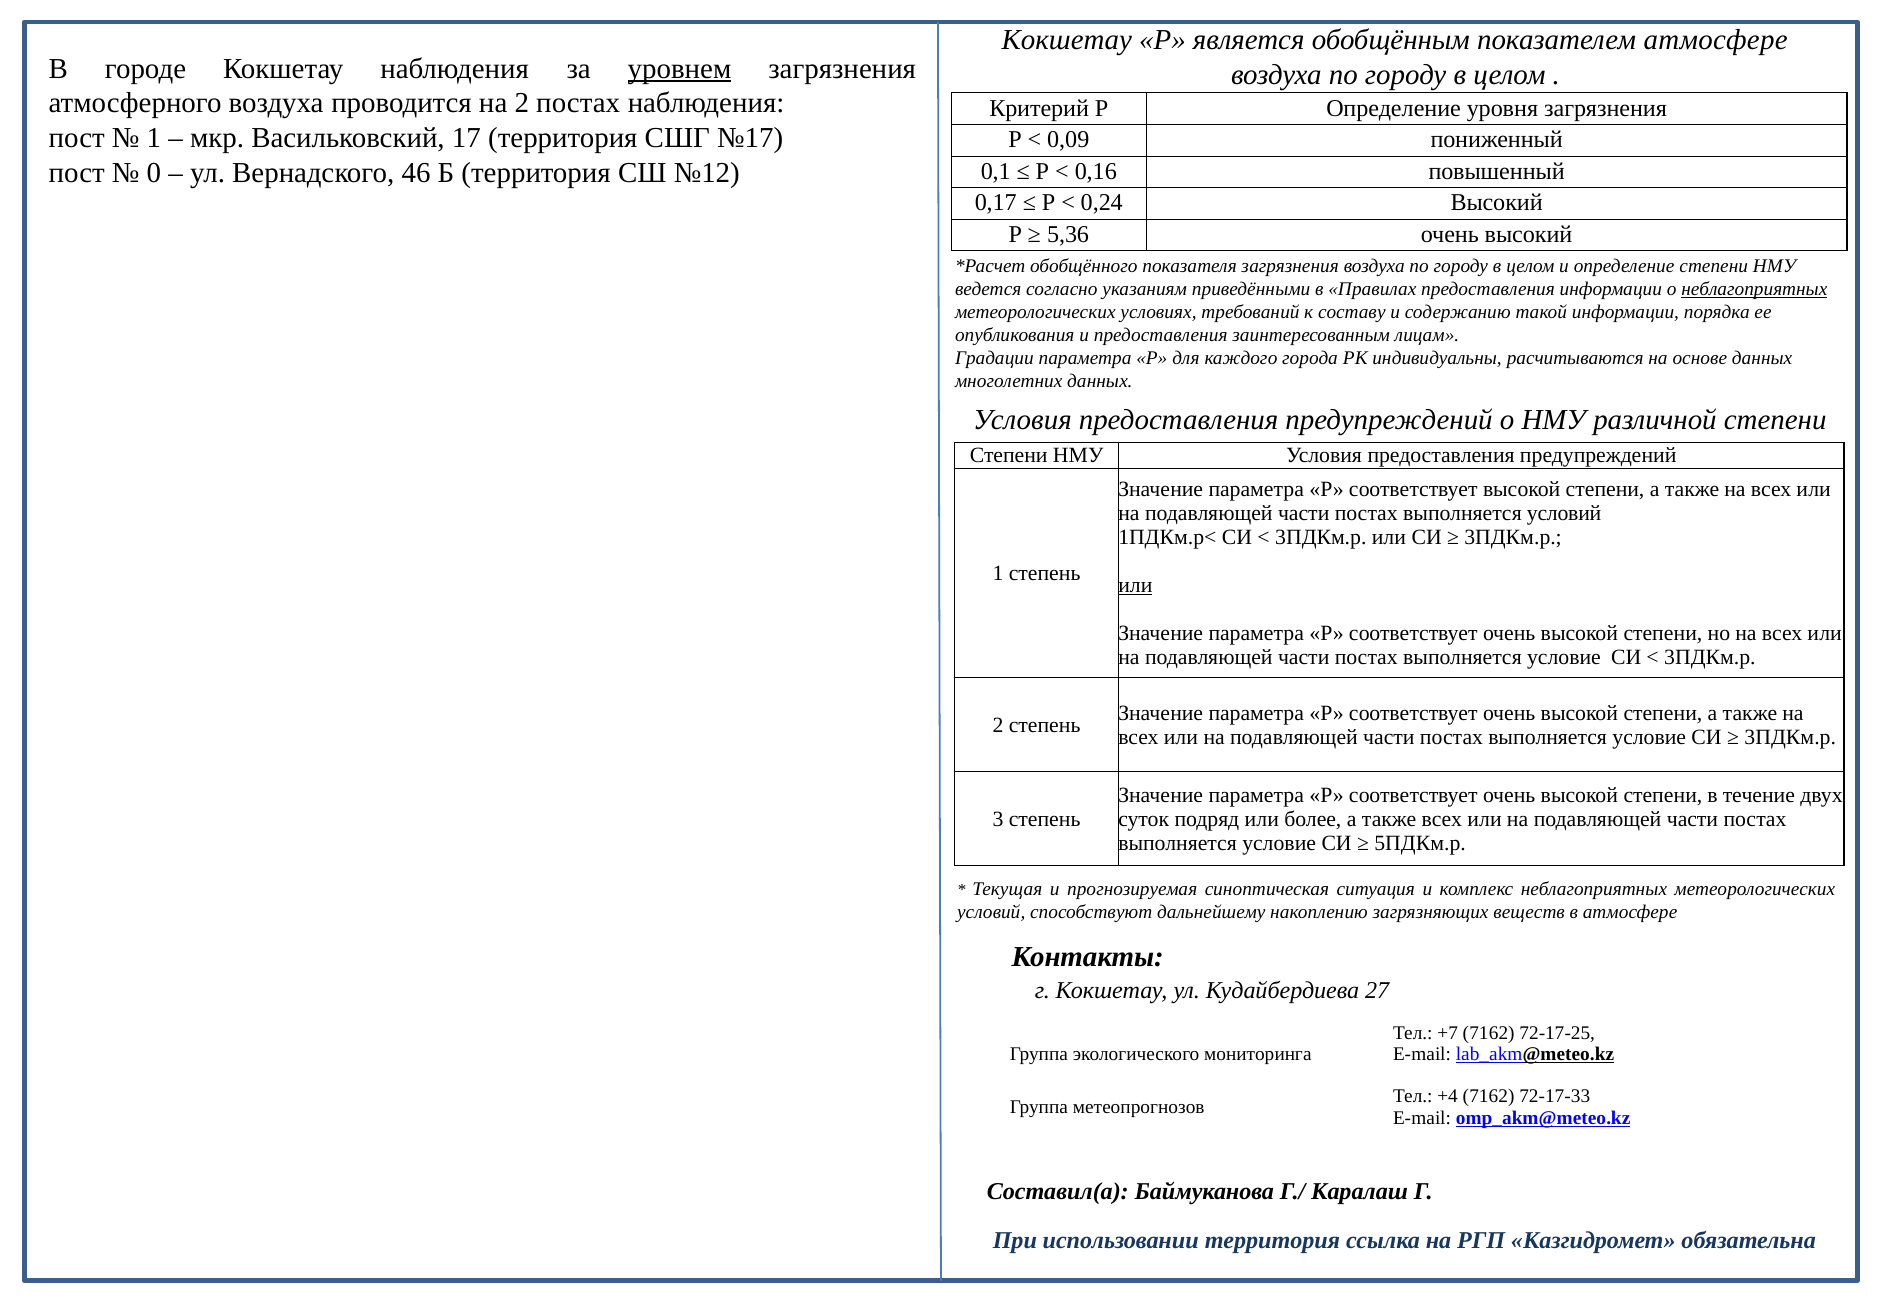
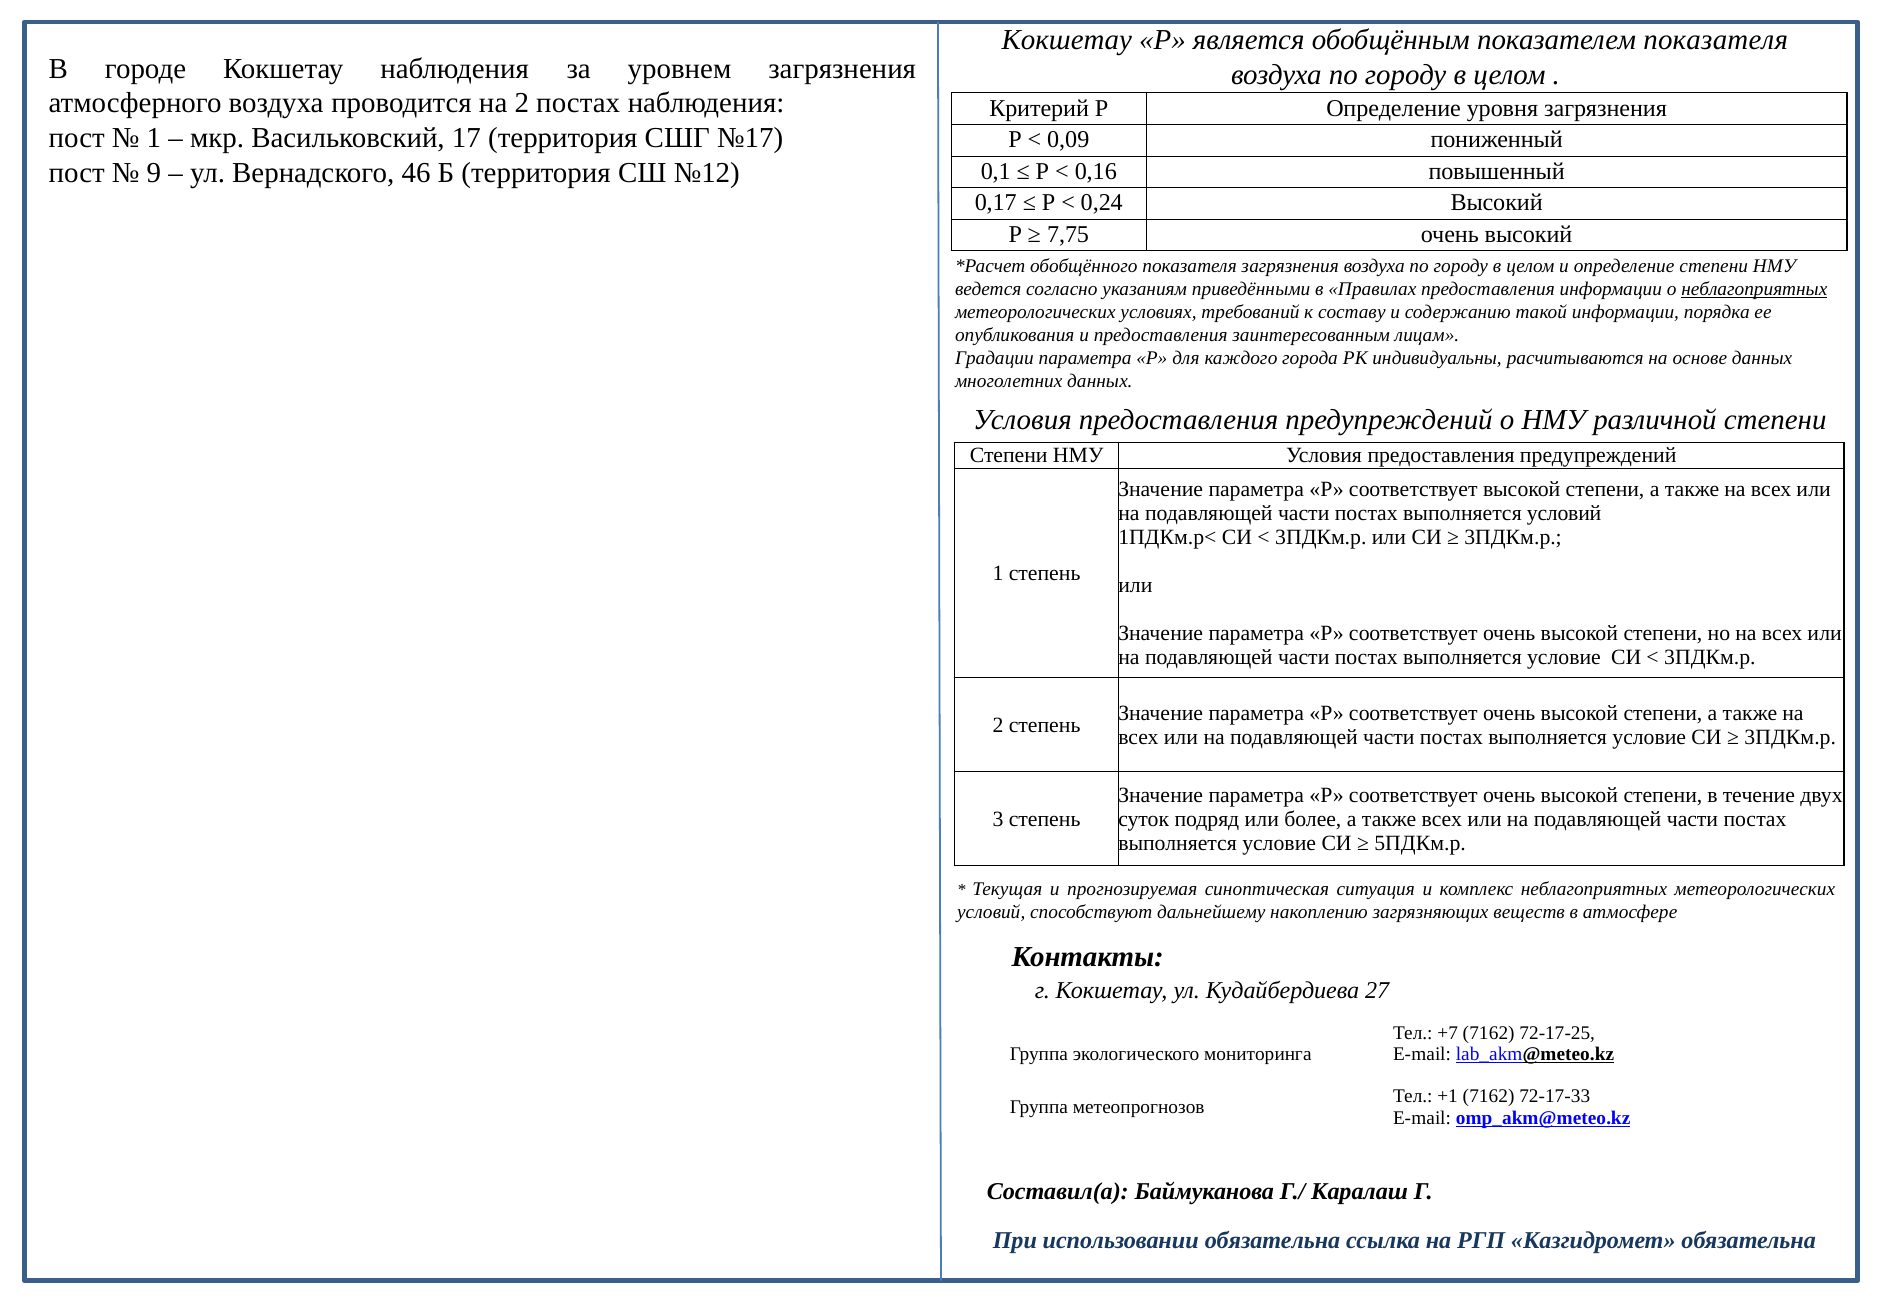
показателем атмосфере: атмосфере -> показателя (1716, 40)
уровнем underline: present -> none (679, 69)
0: 0 -> 9 (154, 173)
5,36: 5,36 -> 7,75 (1068, 235)
или underline: present -> none (1135, 585)
+4: +4 -> +1 (1448, 1096)
использовании территория: территория -> обязательна (1272, 1241)
